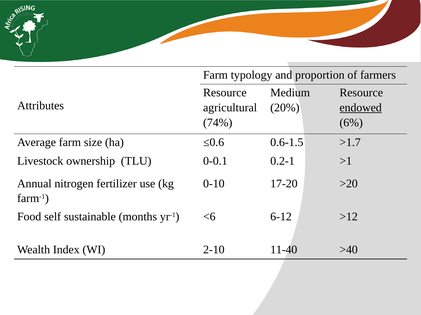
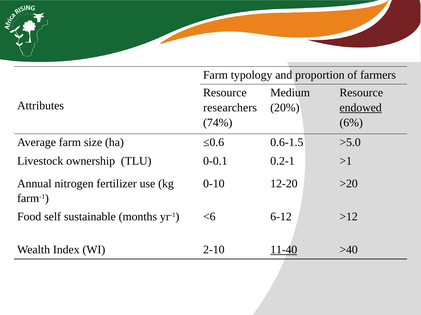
agricultural: agricultural -> researchers (230, 108)
>1.7: >1.7 -> >5.0 (350, 143)
17-20: 17-20 -> 12-20 (284, 184)
11-40 underline: none -> present (284, 250)
